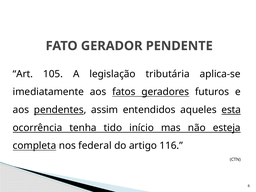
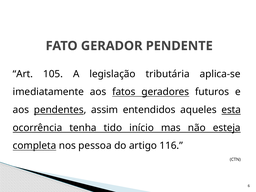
federal: federal -> pessoa (95, 146)
